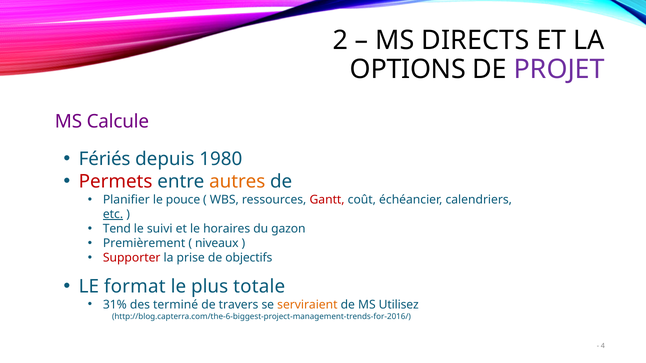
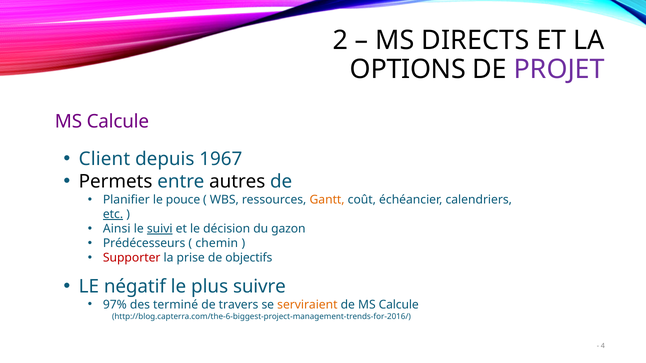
Fériés: Fériés -> Client (104, 159)
1980: 1980 -> 1967 (221, 159)
Permets colour: red -> black (116, 182)
autres colour: orange -> black (237, 182)
Gantt colour: red -> orange (327, 200)
Tend: Tend -> Ainsi (117, 229)
suivi underline: none -> present (160, 229)
horaires: horaires -> décision (227, 229)
Premièrement: Premièrement -> Prédécesseurs (144, 244)
niveaux: niveaux -> chemin (217, 244)
format: format -> négatif (135, 287)
totale: totale -> suivre (259, 287)
31%: 31% -> 97% (115, 305)
de MS Utilisez: Utilisez -> Calcule (399, 305)
